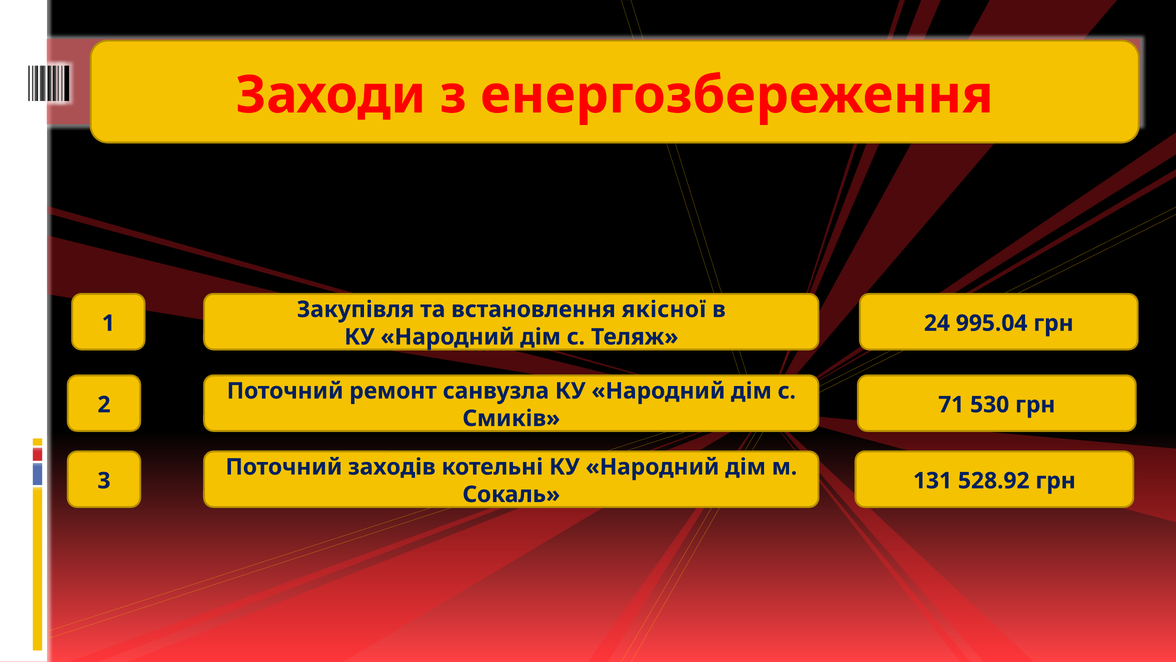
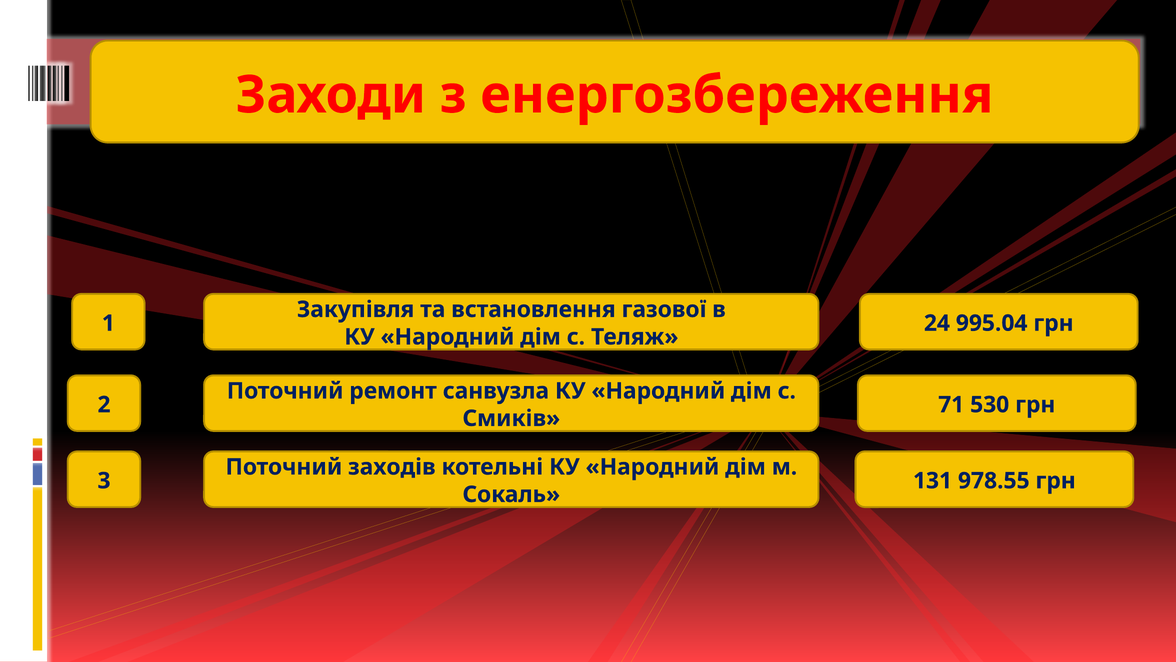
якісної: якісної -> газової (664, 309)
528.92: 528.92 -> 978.55 (994, 480)
